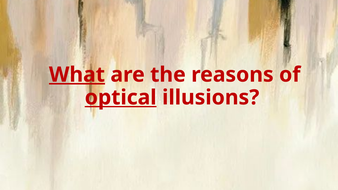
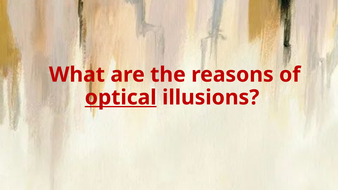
What underline: present -> none (77, 75)
